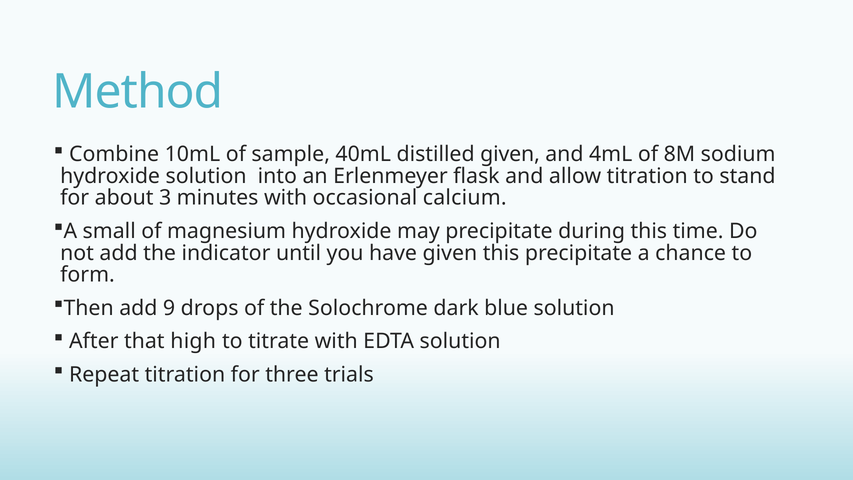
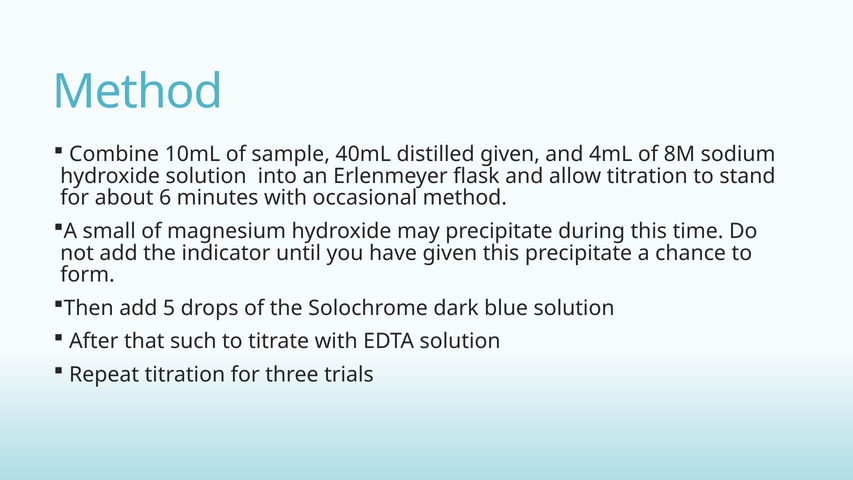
3: 3 -> 6 (165, 198)
occasional calcium: calcium -> method (465, 198)
9: 9 -> 5 (169, 308)
high: high -> such (193, 341)
